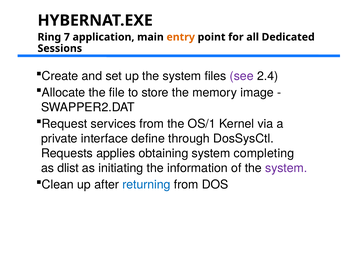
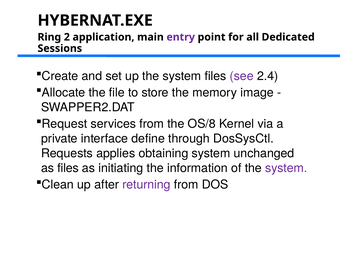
7: 7 -> 2 (67, 37)
entry colour: orange -> purple (181, 37)
OS/1: OS/1 -> OS/8 (202, 124)
completing: completing -> unchanged (264, 154)
as dlist: dlist -> files (68, 168)
returning colour: blue -> purple (146, 185)
